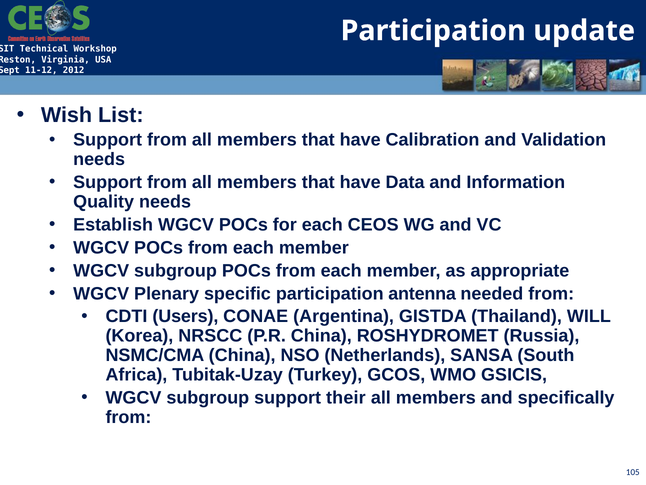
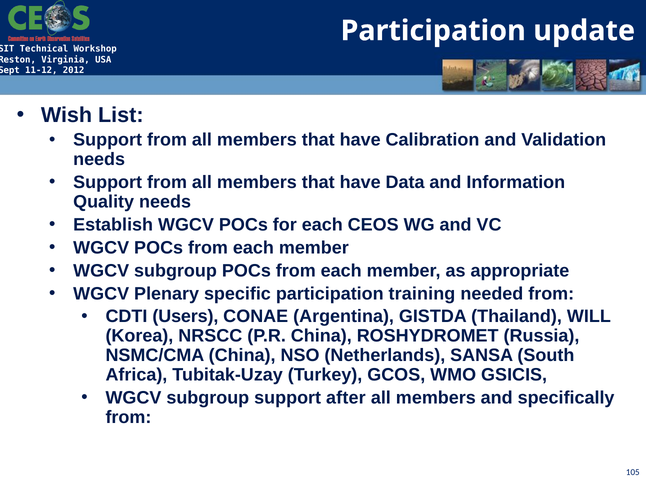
antenna: antenna -> training (422, 293)
their: their -> after (346, 397)
